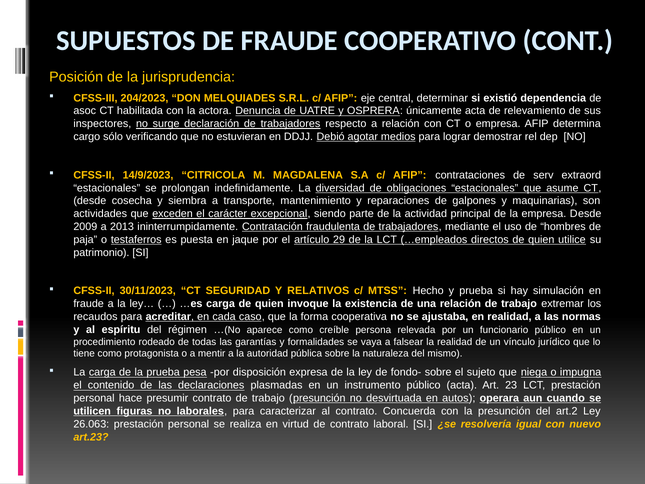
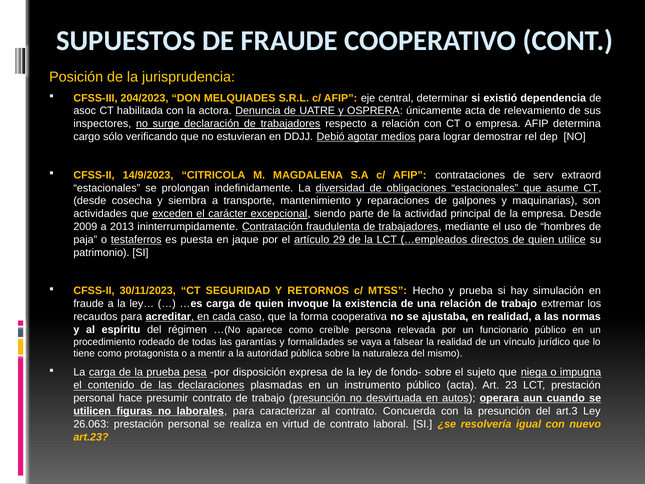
RELATIVOS: RELATIVOS -> RETORNOS (318, 291)
art.2: art.2 -> art.3 (567, 411)
